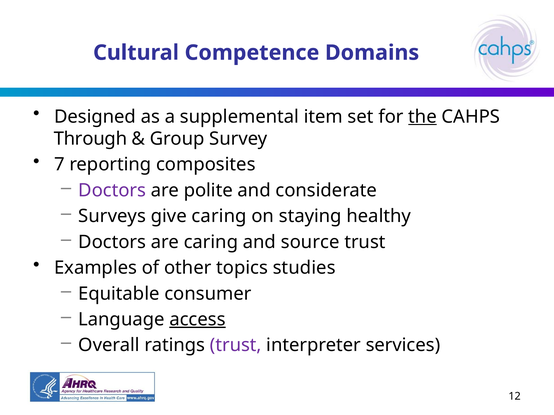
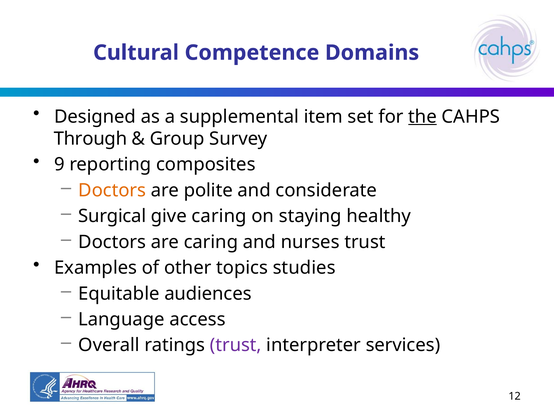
7: 7 -> 9 (59, 165)
Doctors colour: purple -> orange (112, 191)
Surveys: Surveys -> Surgical (112, 216)
source: source -> nurses (310, 242)
consumer: consumer -> audiences (208, 294)
access underline: present -> none (197, 320)
